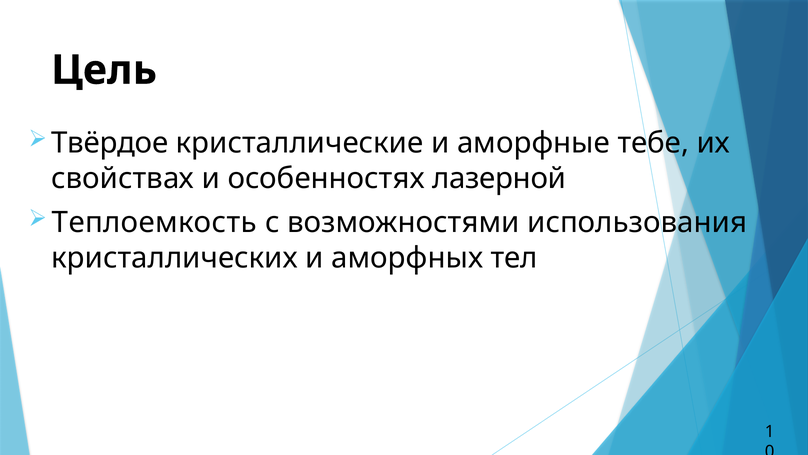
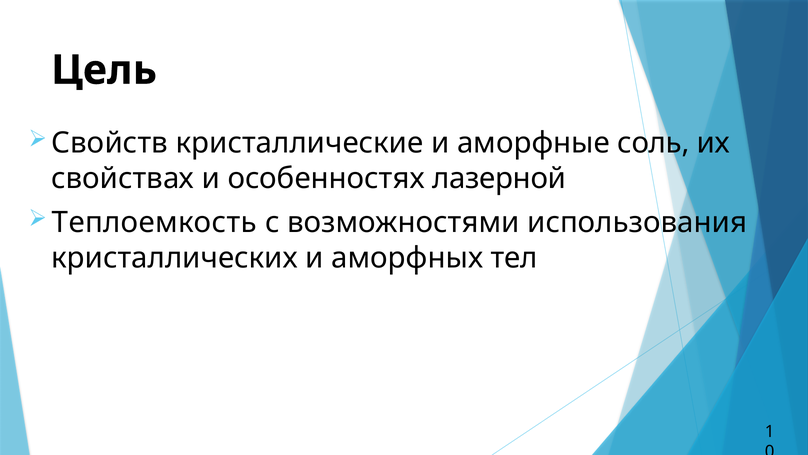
Твёрдое: Твёрдое -> Свойств (110, 143)
тебе: тебе -> соль (653, 143)
